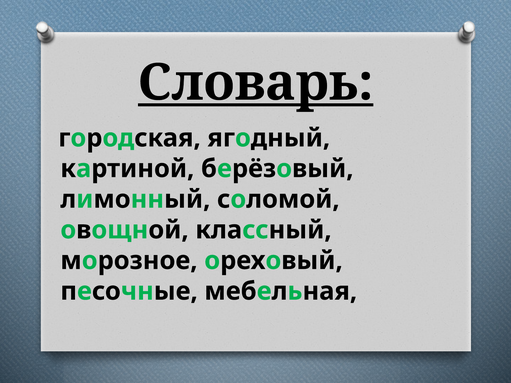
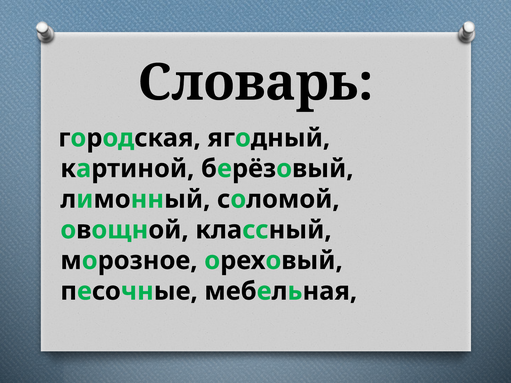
Словарь underline: present -> none (256, 83)
